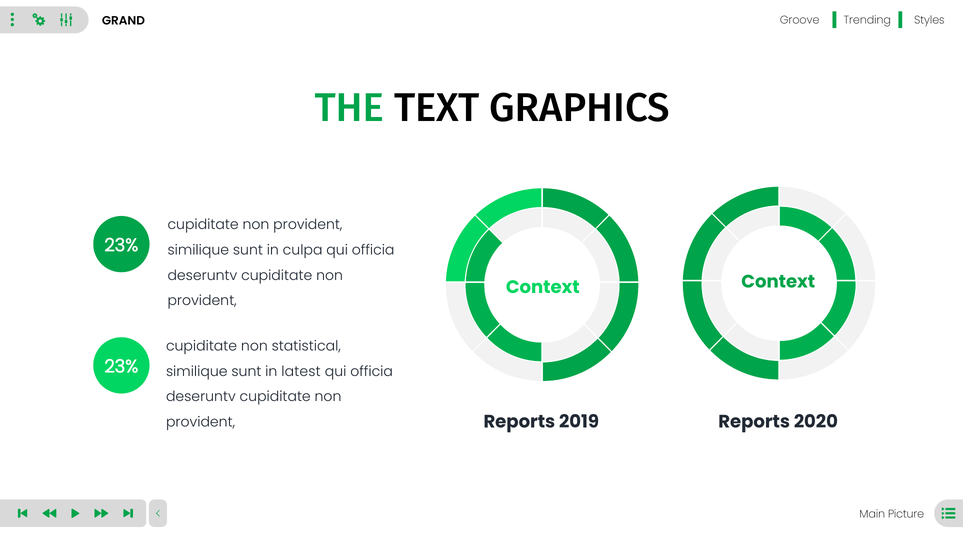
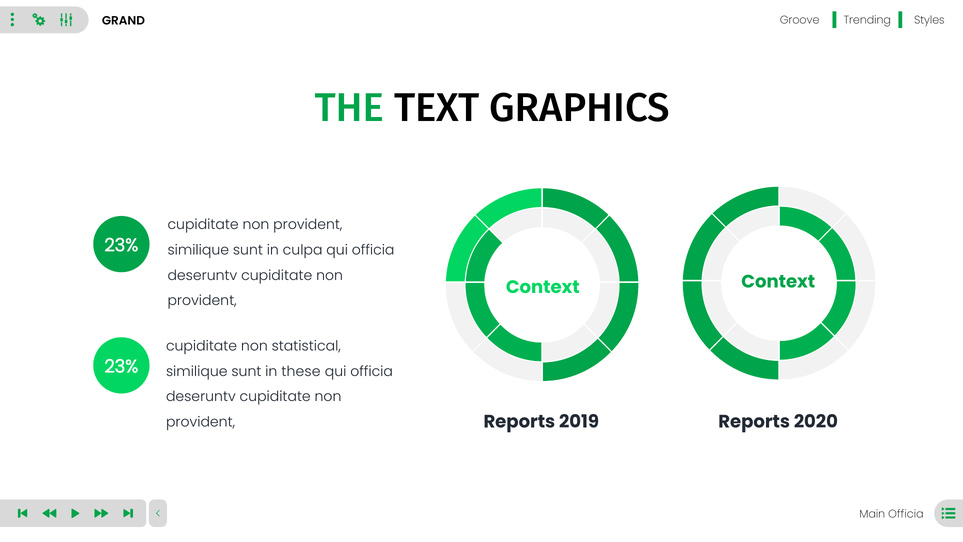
latest: latest -> these (301, 371)
Main Picture: Picture -> Officia (906, 514)
